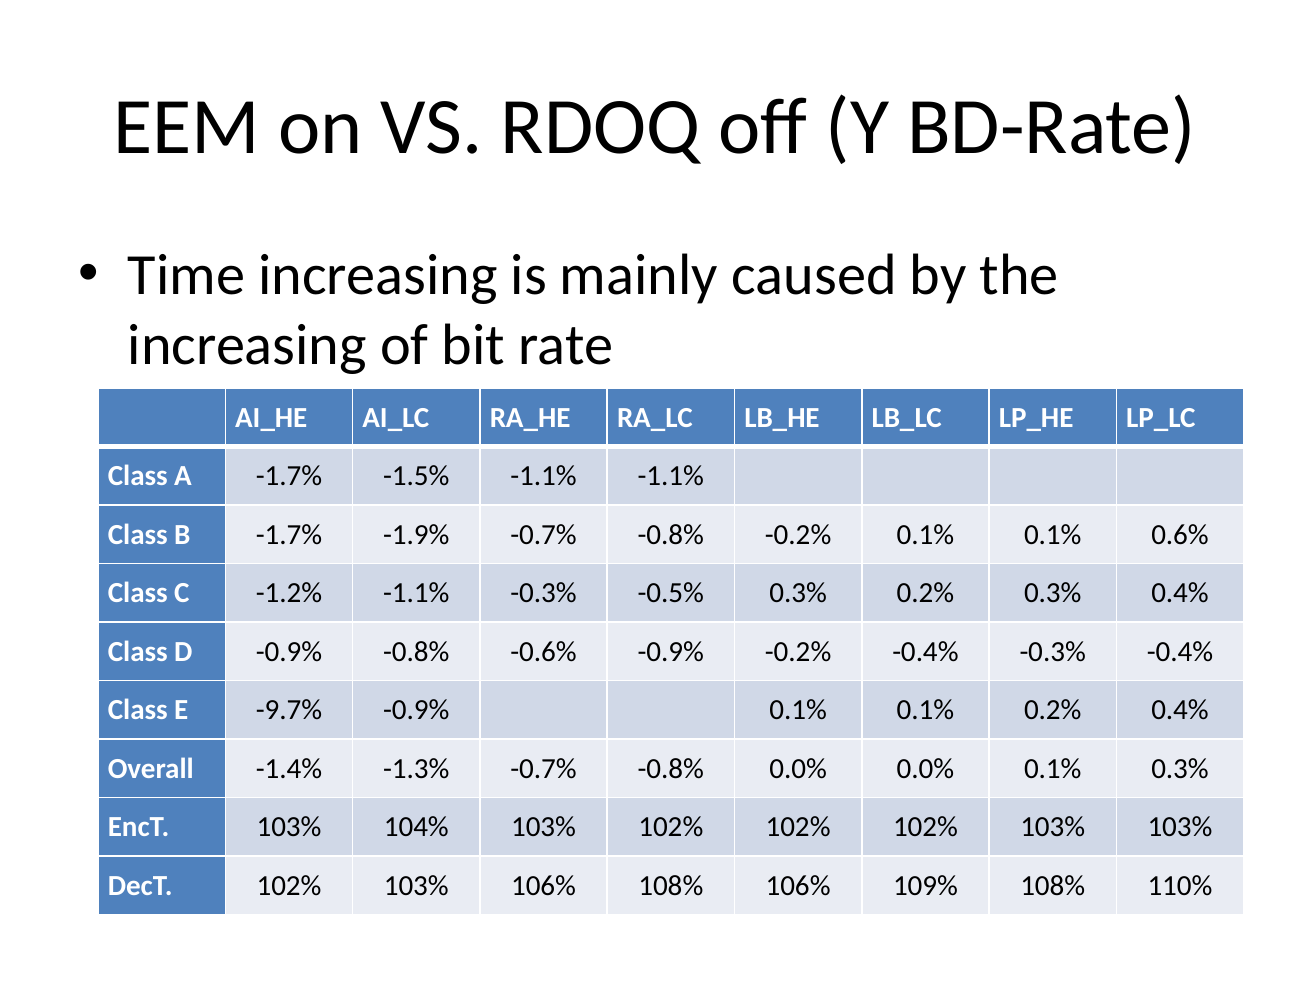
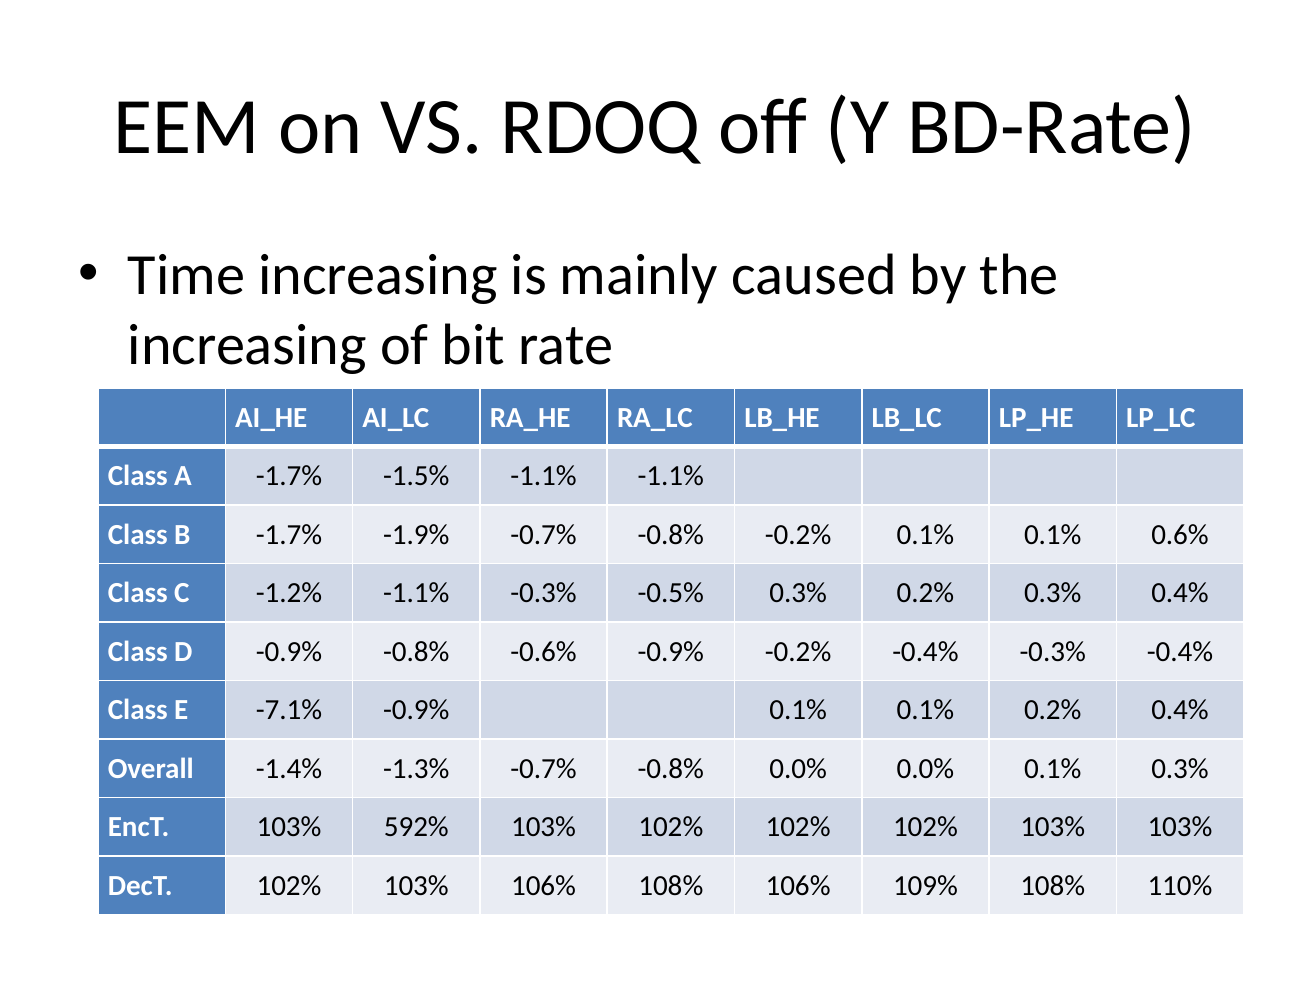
-9.7%: -9.7% -> -7.1% (289, 710)
104%: 104% -> 592% (416, 827)
